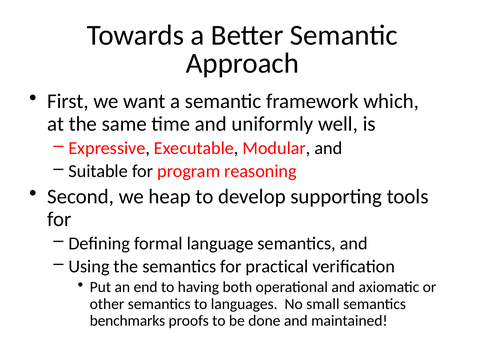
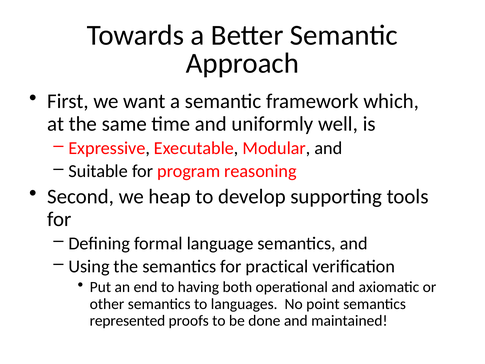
small: small -> point (323, 304)
benchmarks: benchmarks -> represented (127, 320)
